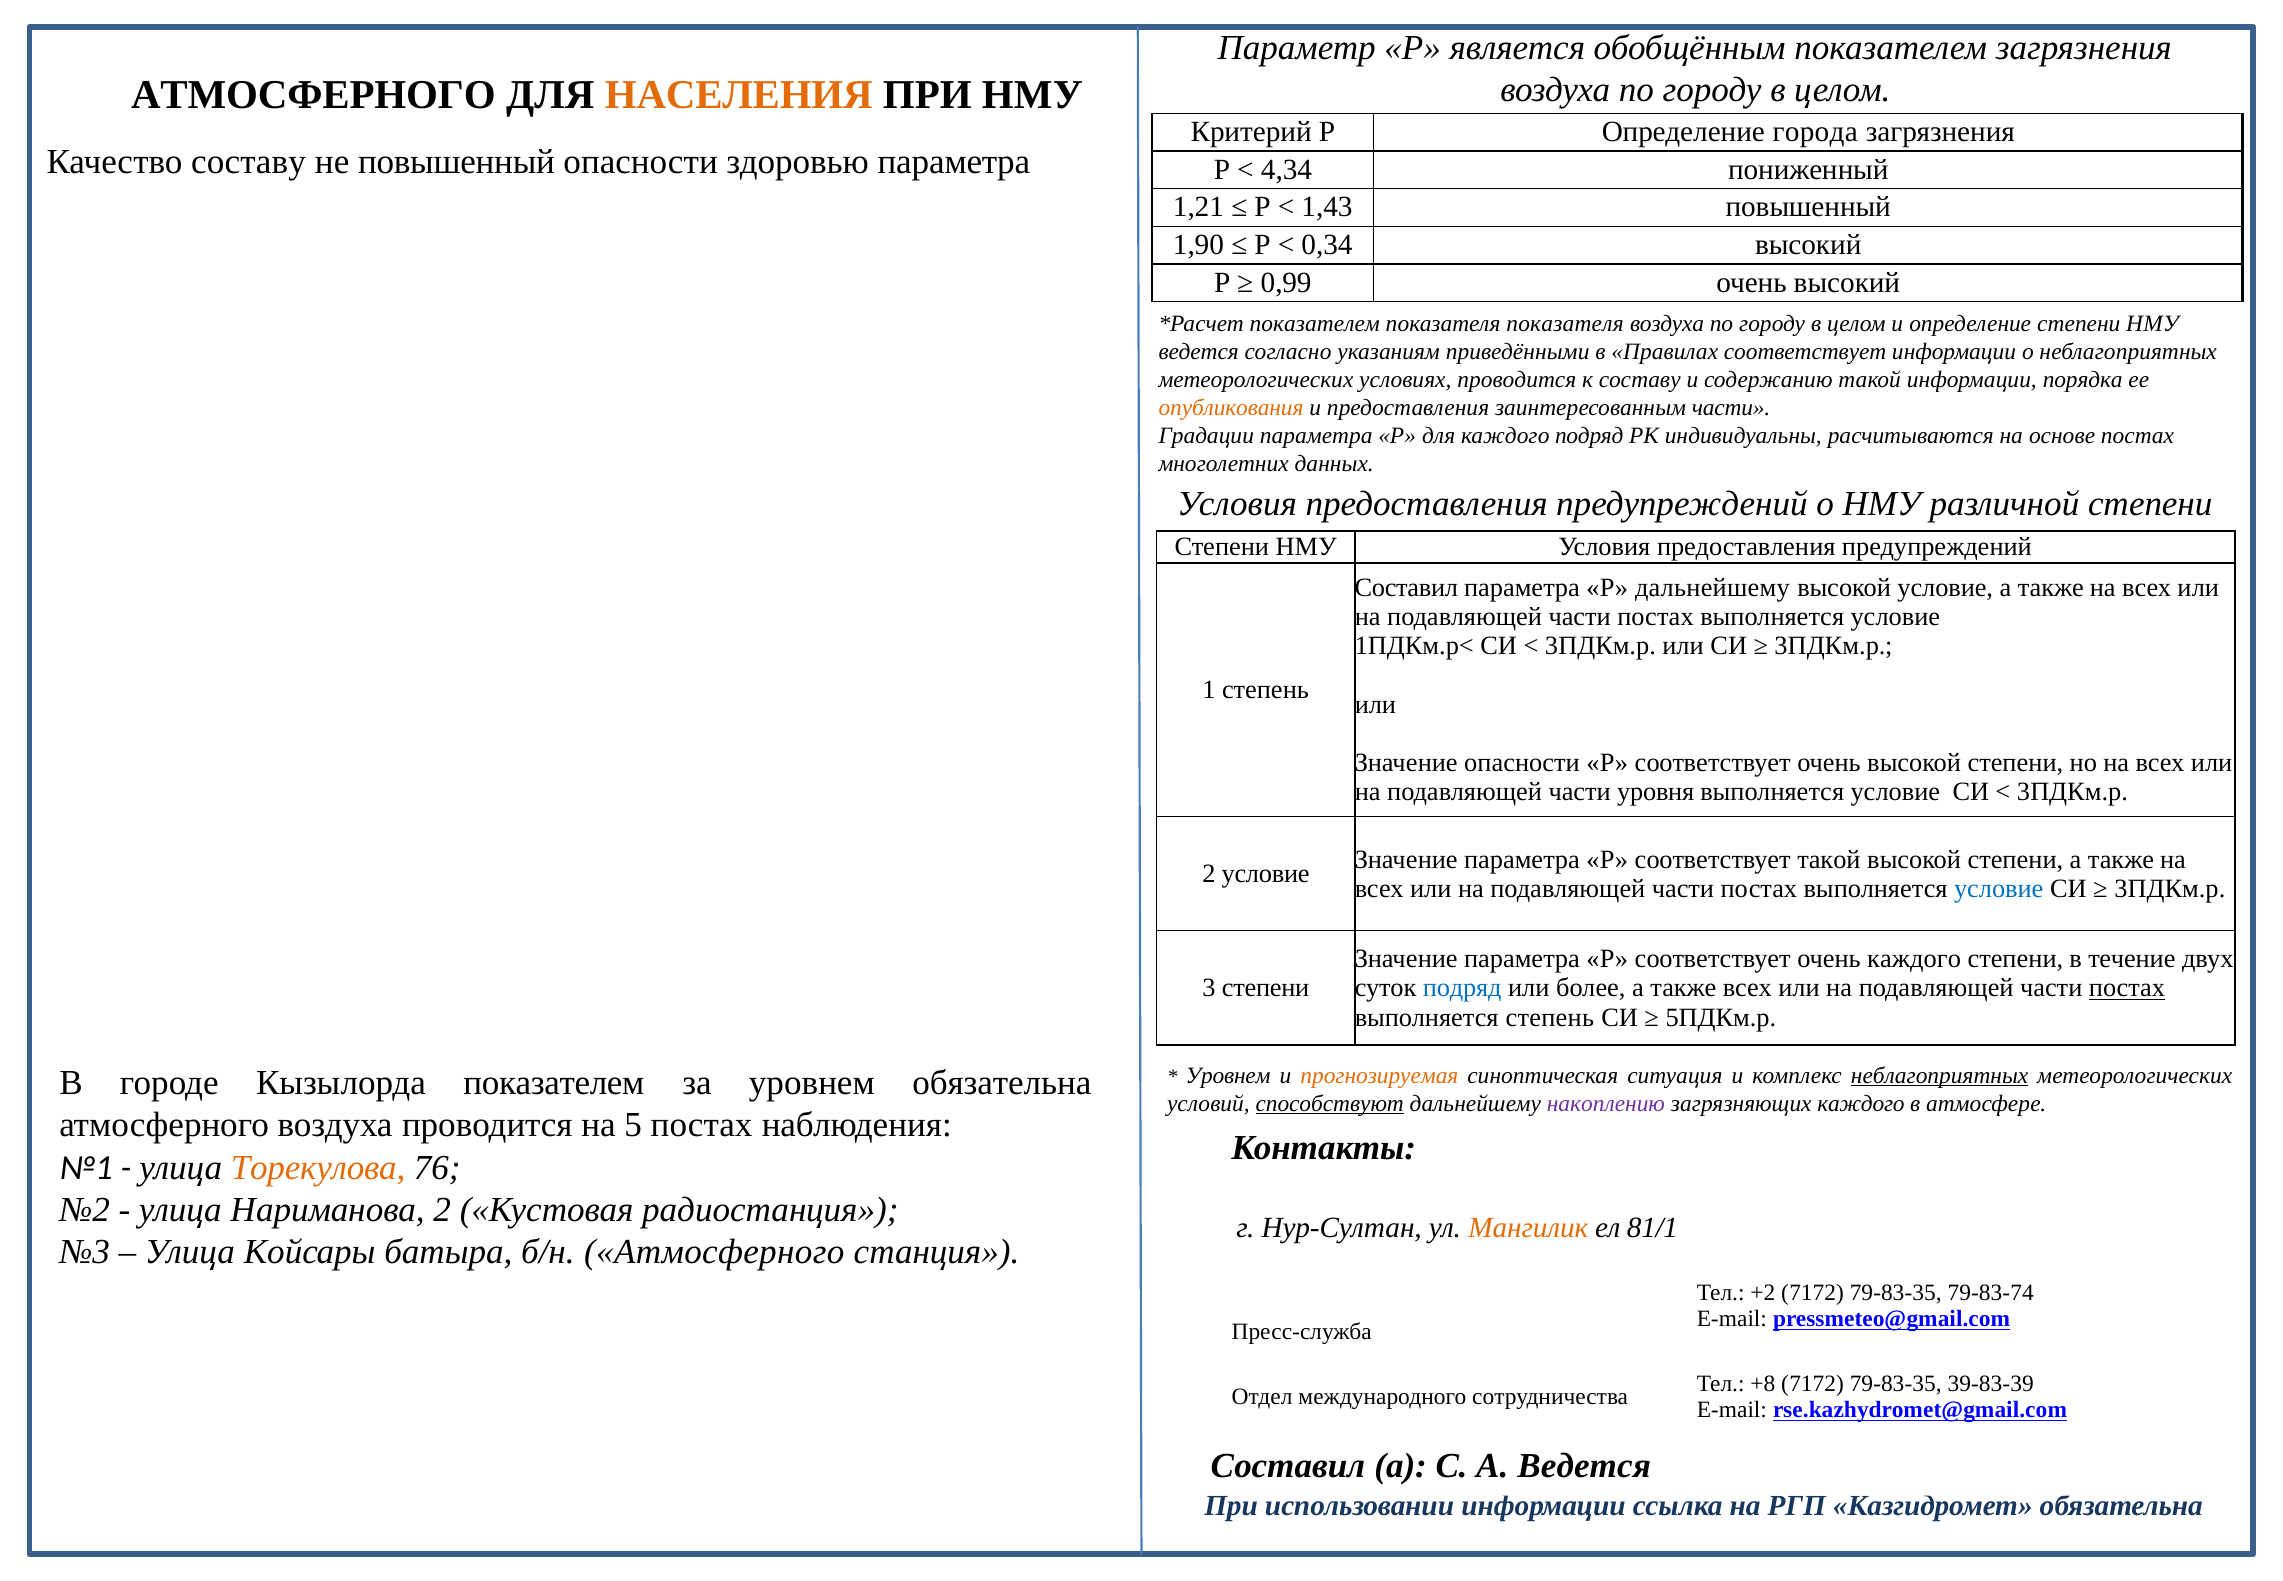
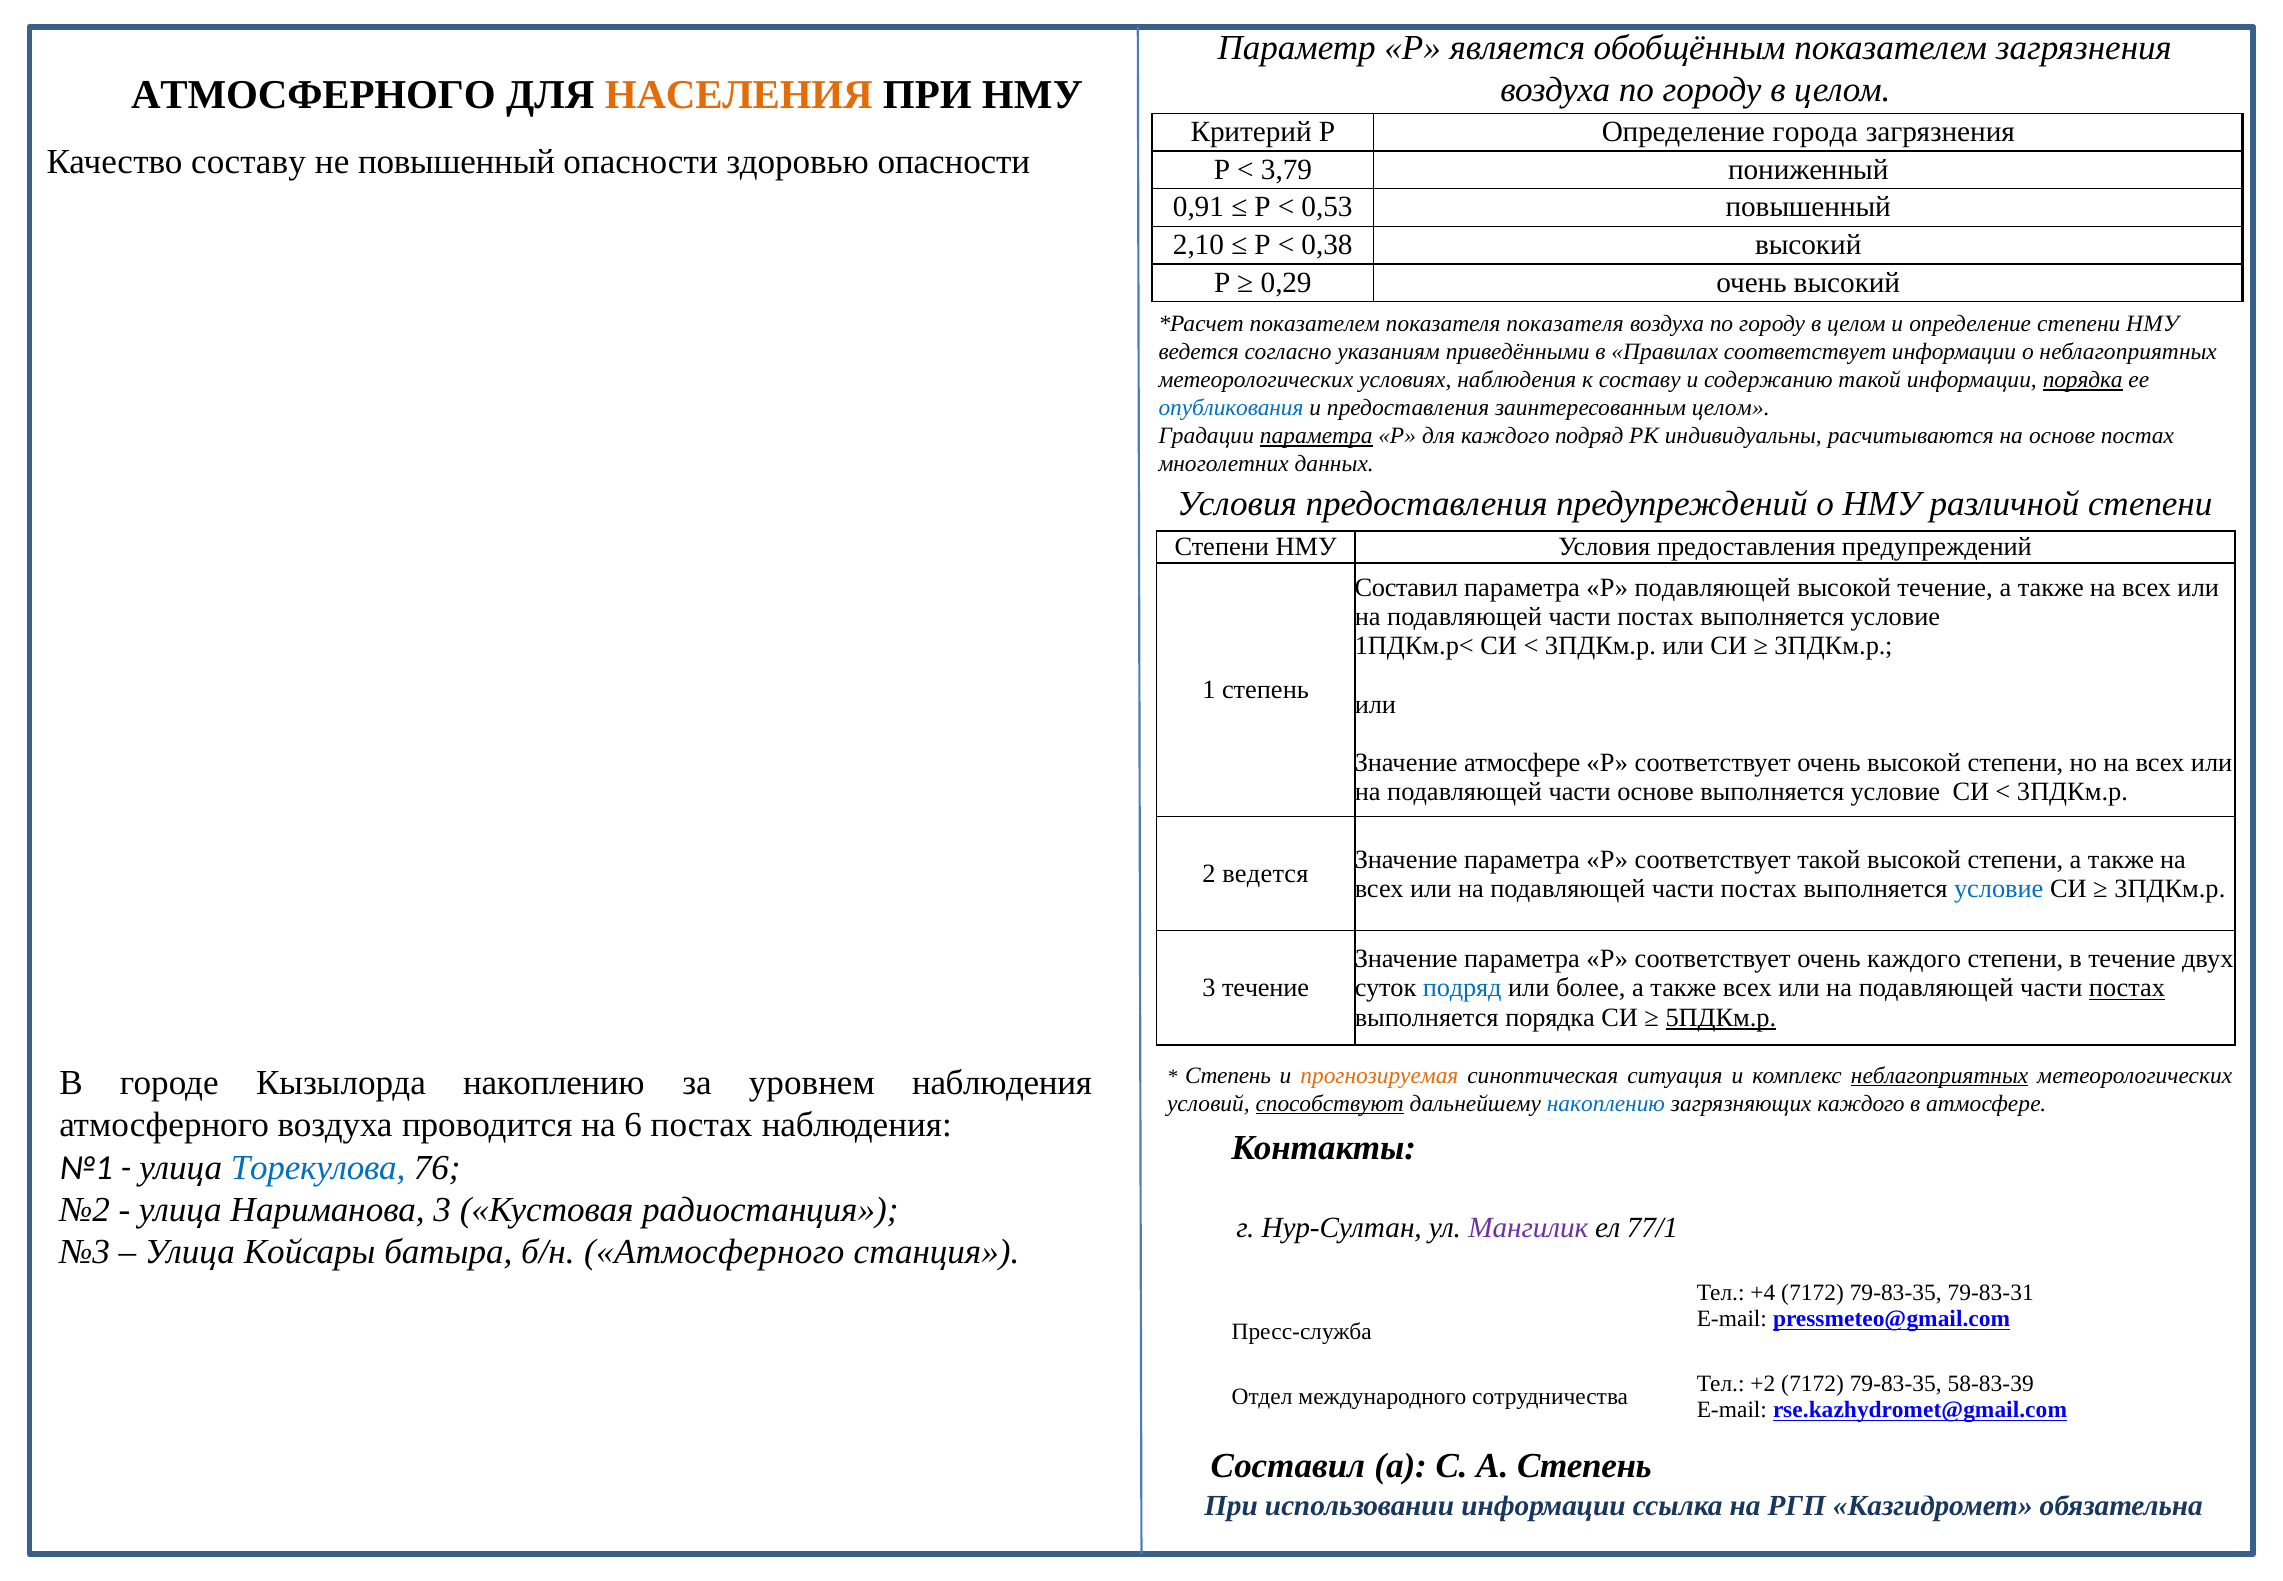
здоровью параметра: параметра -> опасности (954, 162)
4,34: 4,34 -> 3,79 (1286, 170)
1,21: 1,21 -> 0,91 (1198, 207)
1,43: 1,43 -> 0,53 (1327, 207)
1,90: 1,90 -> 2,10 (1198, 245)
0,34: 0,34 -> 0,38 (1327, 245)
0,99: 0,99 -> 0,29 (1286, 283)
условиях проводится: проводится -> наблюдения (1517, 380)
порядка underline: none -> present (2083, 380)
опубликования colour: orange -> blue (1231, 408)
заинтересованным части: части -> целом (1731, 408)
параметра underline: none -> present (1316, 436)
Р дальнейшему: дальнейшему -> подавляющей (1713, 588)
высокой условие: условие -> течение (1945, 588)
Значение опасности: опасности -> атмосфере (1522, 763)
части уровня: уровня -> основе (1656, 792)
2 условие: условие -> ведется (1265, 874)
3 степени: степени -> течение (1266, 988)
выполняется степень: степень -> порядка (1550, 1017)
5ПДКм.р underline: none -> present (1721, 1017)
Уровнем: Уровнем -> Степень (1228, 1075)
Кызылорда показателем: показателем -> накоплению (554, 1083)
уровнем обязательна: обязательна -> наблюдения (1002, 1083)
накоплению colour: purple -> blue (1606, 1103)
5: 5 -> 6 (633, 1125)
Торекулова colour: orange -> blue (318, 1167)
Нариманова 2: 2 -> 3 (442, 1209)
Мангилик colour: orange -> purple (1528, 1228)
81/1: 81/1 -> 77/1 (1653, 1228)
+2: +2 -> +4 (1763, 1292)
79-83-74: 79-83-74 -> 79-83-31 (1991, 1292)
+8: +8 -> +2 (1763, 1384)
39-83-39: 39-83-39 -> 58-83-39 (1991, 1384)
А Ведется: Ведется -> Степень (1584, 1465)
